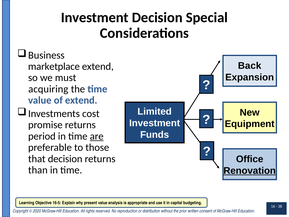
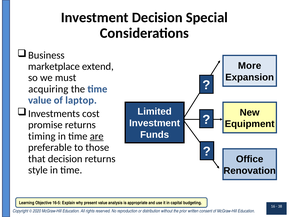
Back: Back -> More (250, 66)
of extend: extend -> laptop (81, 100)
period: period -> timing (42, 136)
than: than -> style (38, 170)
Renovation underline: present -> none (250, 171)
